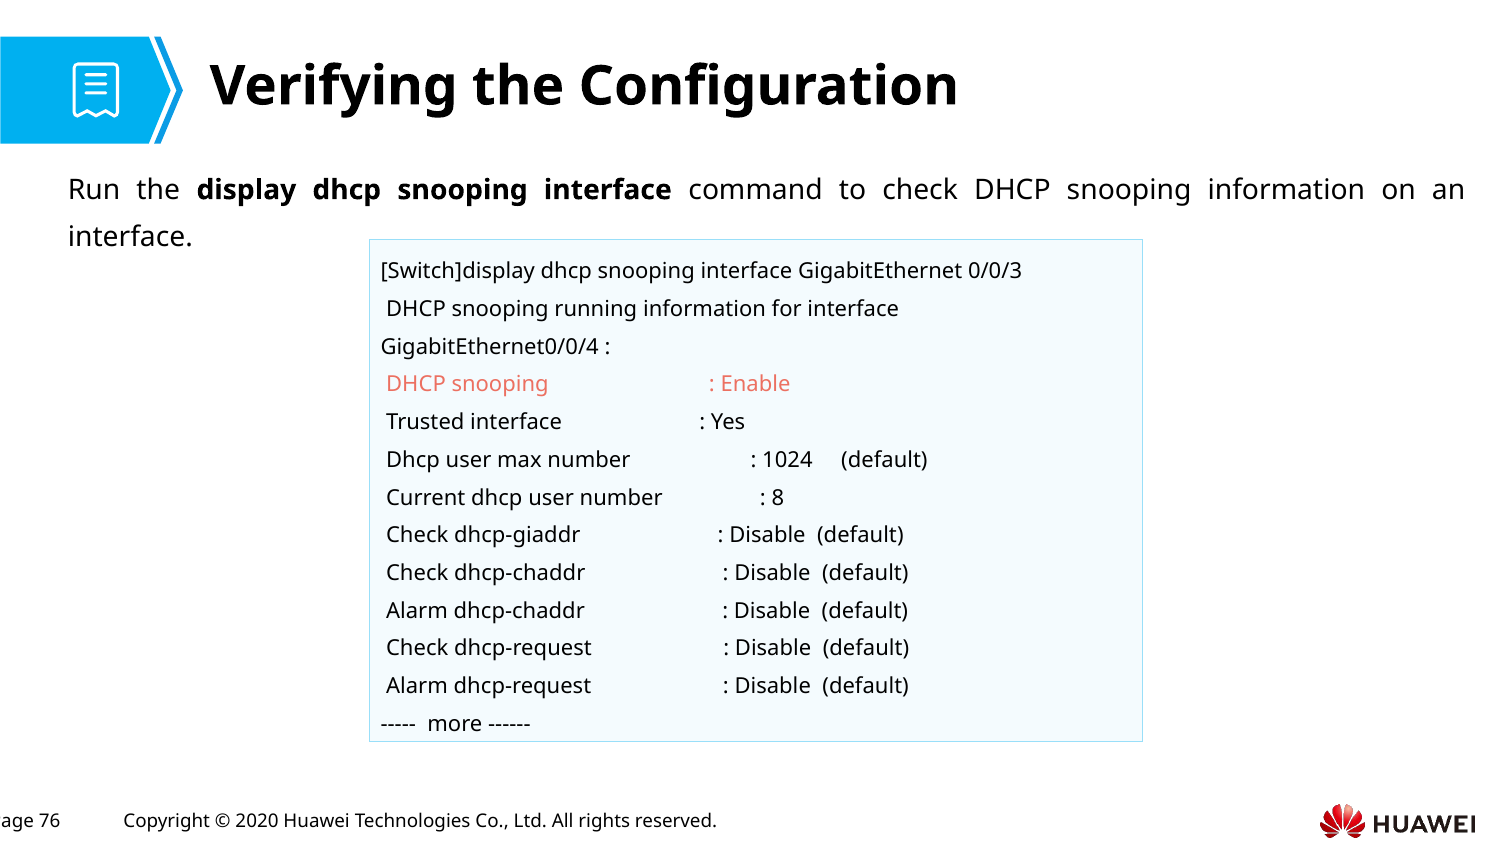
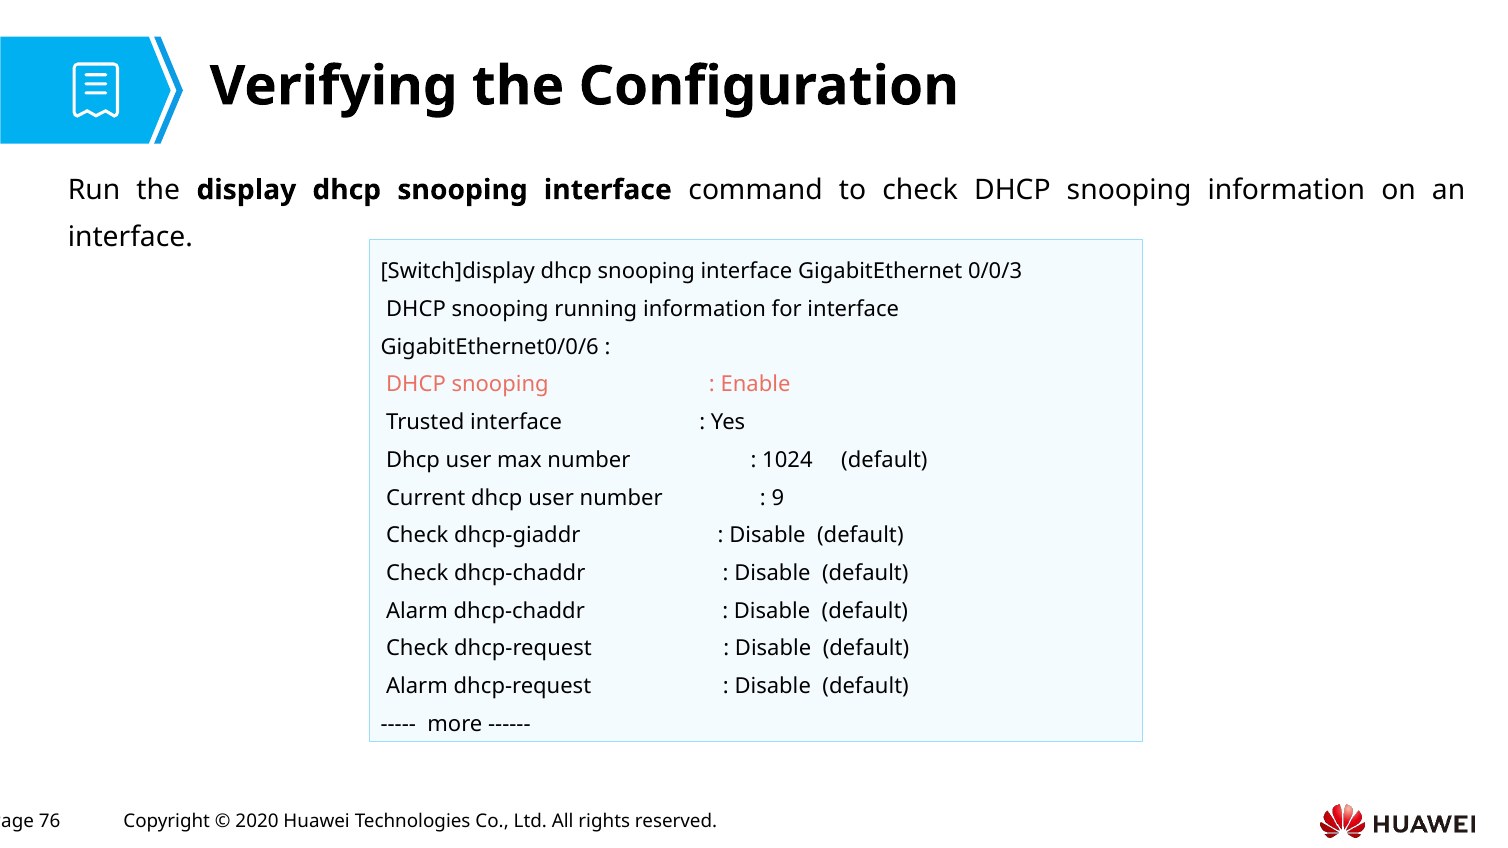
GigabitEthernet0/0/4: GigabitEthernet0/0/4 -> GigabitEthernet0/0/6 (490, 347)
8: 8 -> 9 (778, 498)
